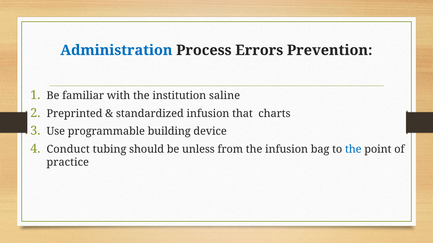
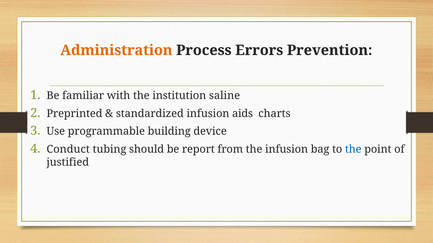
Administration colour: blue -> orange (116, 50)
that: that -> aids (243, 114)
unless: unless -> report (198, 150)
practice: practice -> justified (68, 163)
